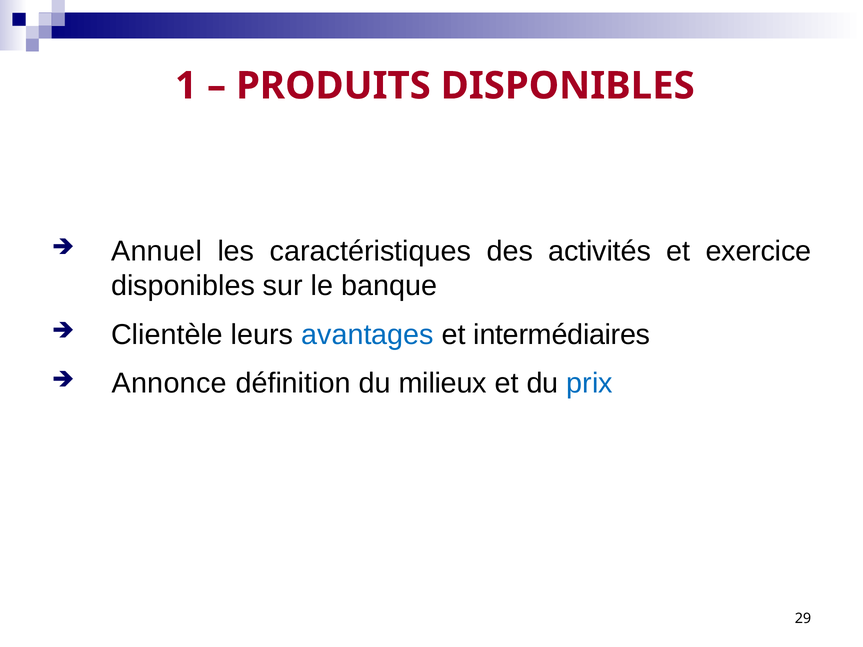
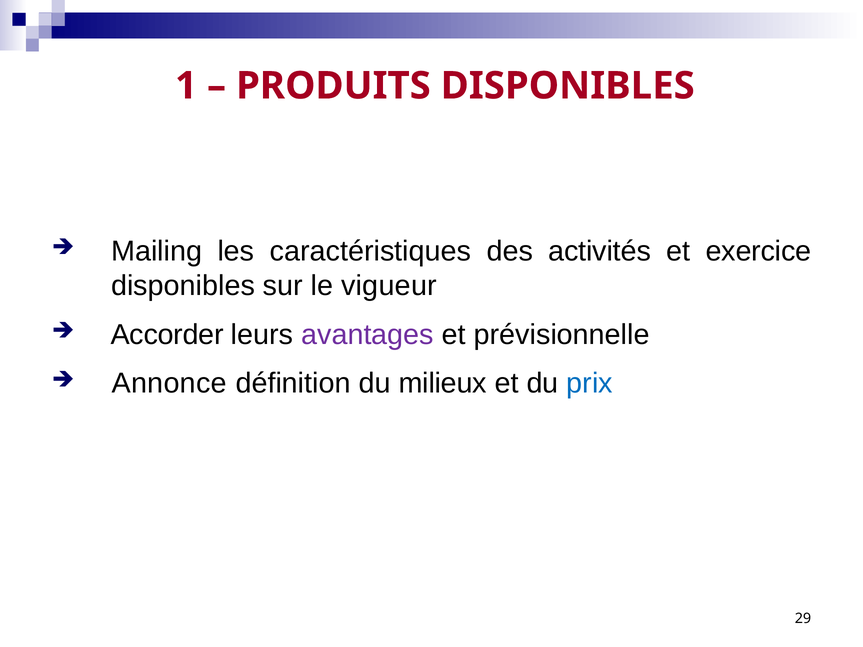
Annuel: Annuel -> Mailing (157, 251)
banque: banque -> vigueur (389, 286)
Clientèle: Clientèle -> Accorder (167, 335)
avantages colour: blue -> purple (367, 335)
intermédiaires: intermédiaires -> prévisionnelle (562, 335)
